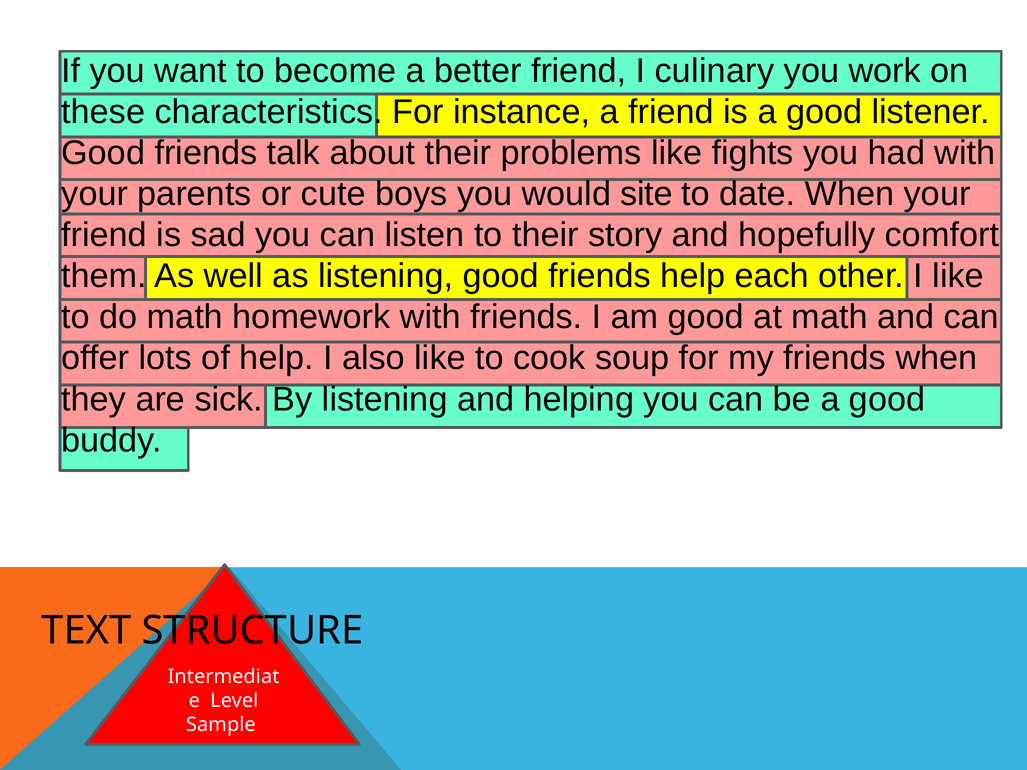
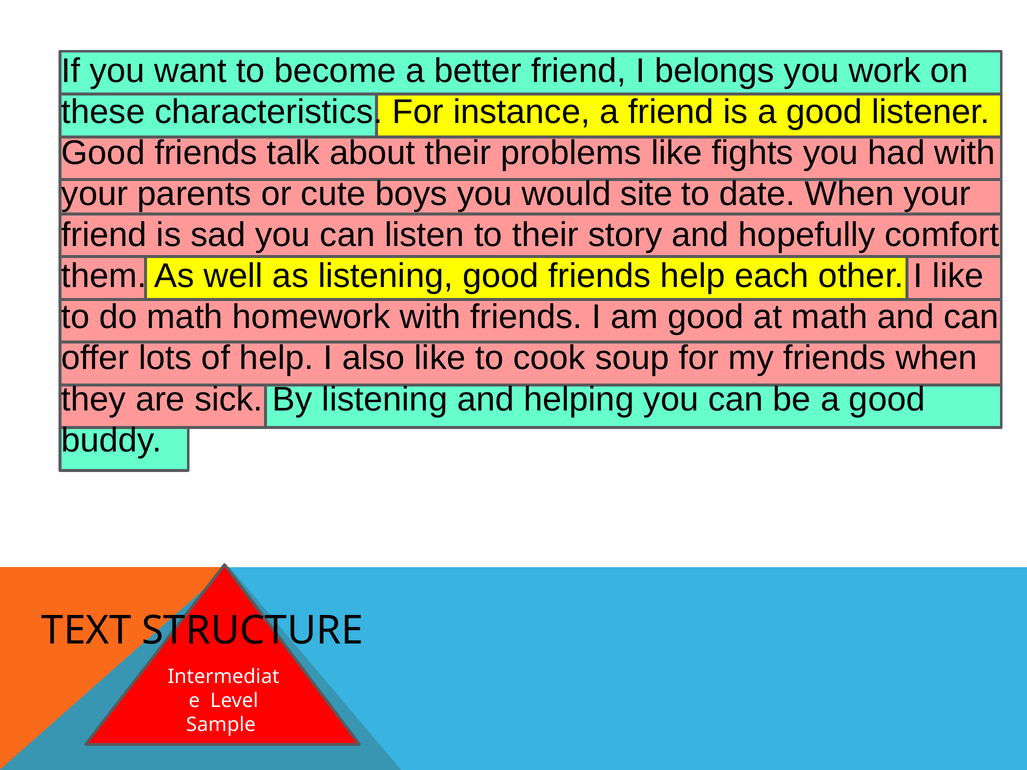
culinary: culinary -> belongs (715, 71)
